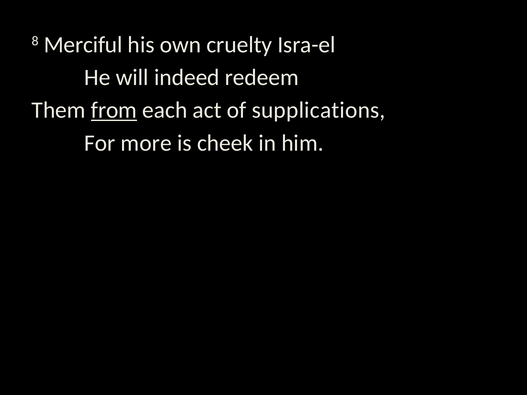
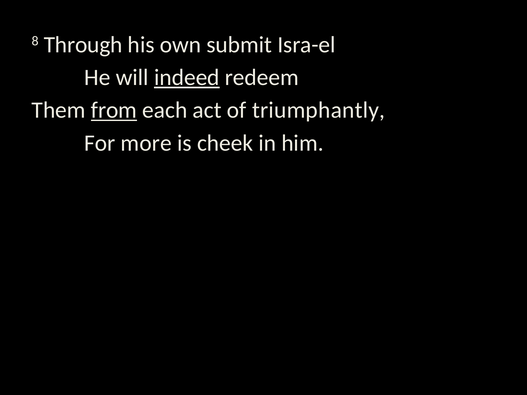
Merciful: Merciful -> Through (83, 45)
cruelty: cruelty -> submit (239, 45)
indeed underline: none -> present (187, 77)
supplications: supplications -> triumphantly (319, 110)
